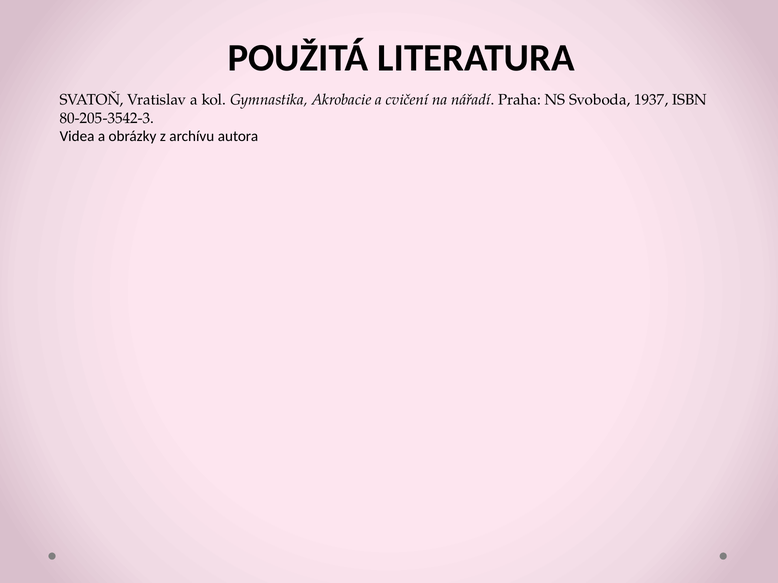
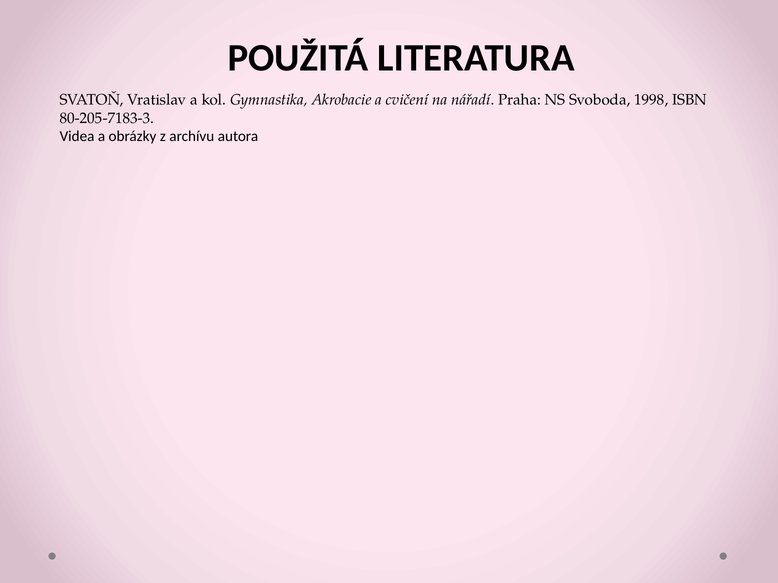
1937: 1937 -> 1998 (651, 100)
80-205-3542-3: 80-205-3542-3 -> 80-205-7183-3 (107, 118)
